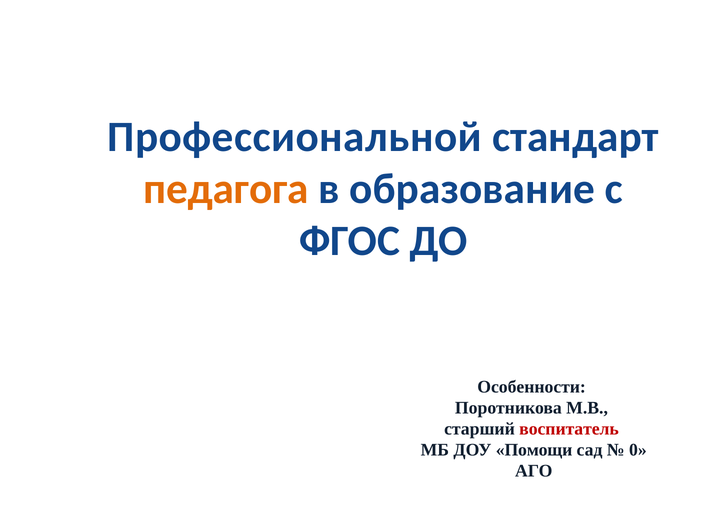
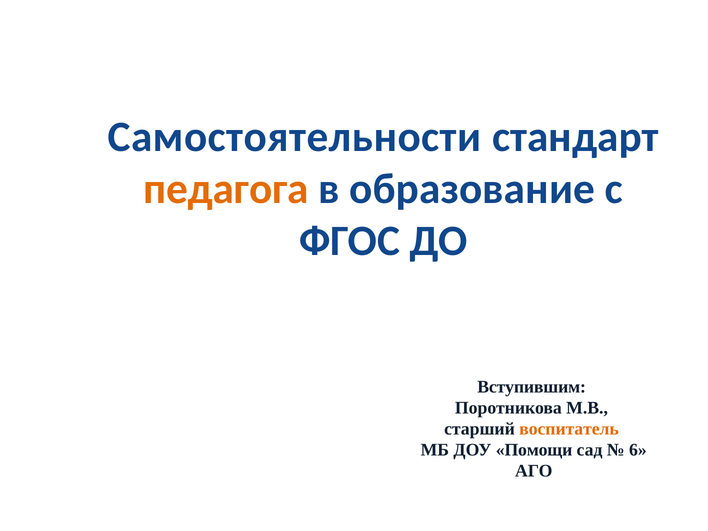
Профессиональной: Профессиональной -> Самостоятельности (295, 137)
Особенности: Особенности -> Вступившим (532, 387)
воспитатель colour: red -> orange (569, 429)
0: 0 -> 6 (638, 450)
